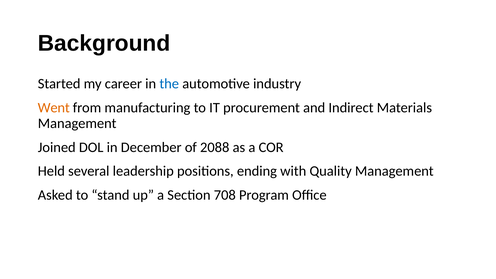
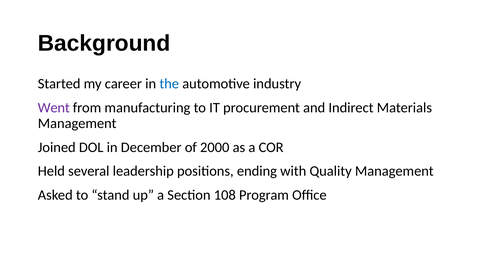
Went colour: orange -> purple (54, 108)
2088: 2088 -> 2000 (215, 147)
708: 708 -> 108 (225, 195)
